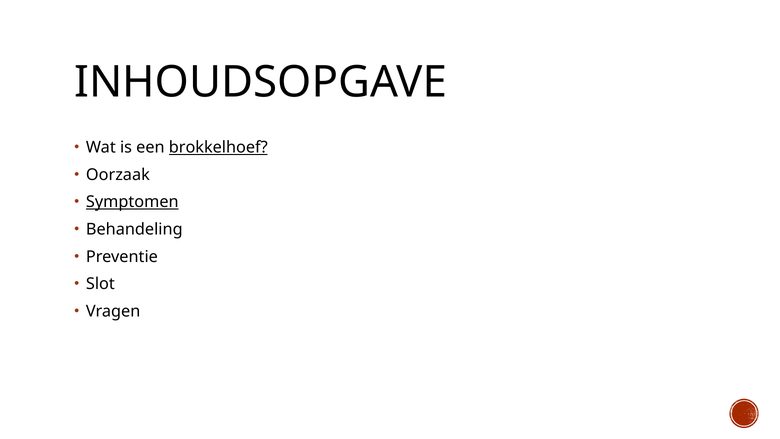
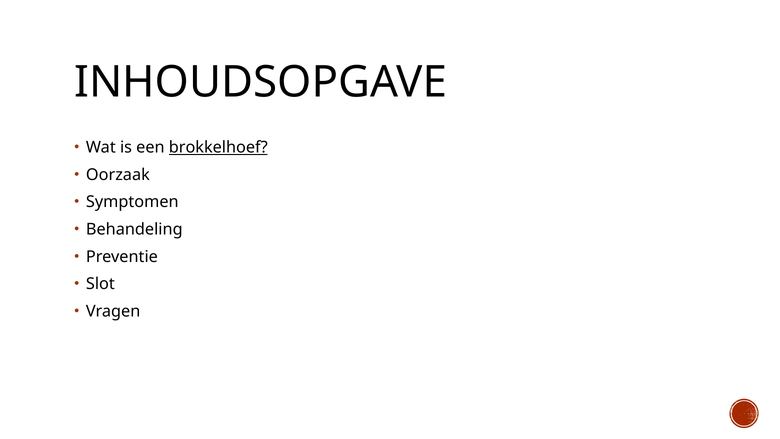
Symptomen underline: present -> none (132, 202)
